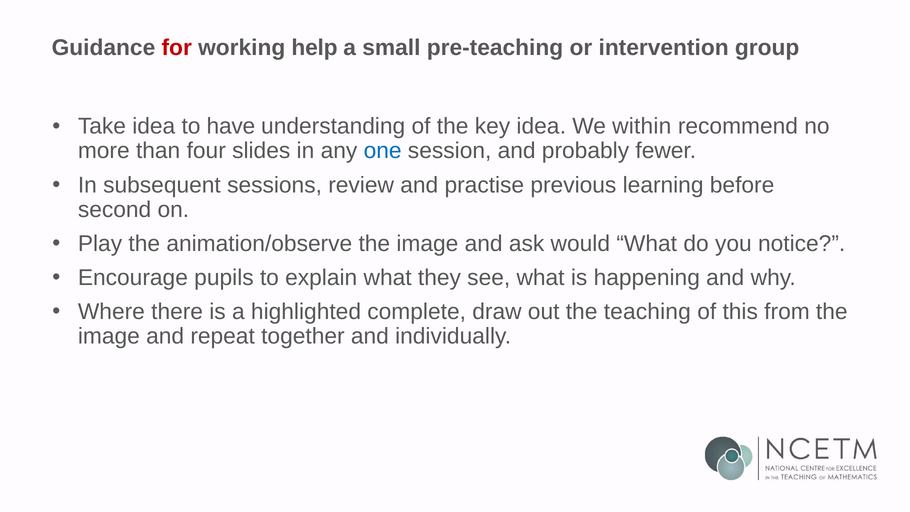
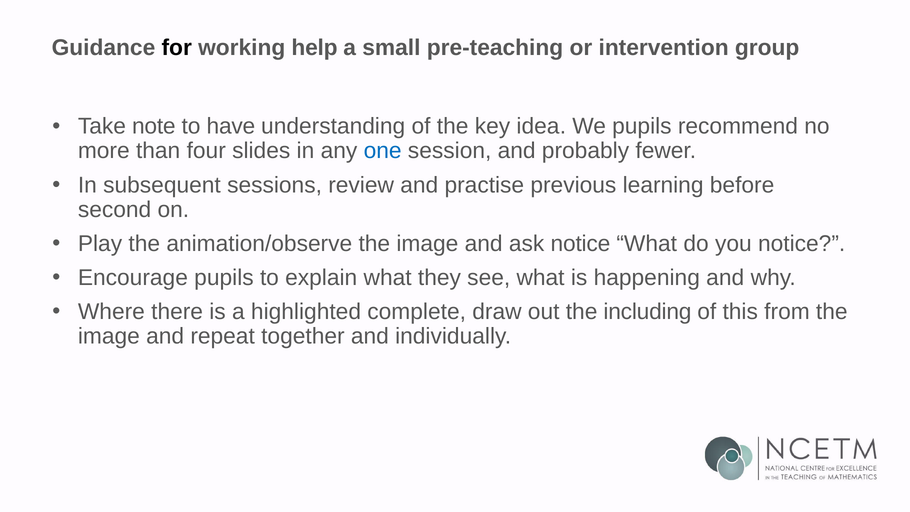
for colour: red -> black (177, 48)
Take idea: idea -> note (154, 126)
We within: within -> pupils (642, 126)
ask would: would -> notice (580, 244)
teaching: teaching -> including (647, 312)
